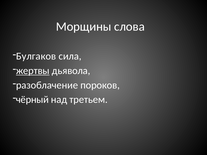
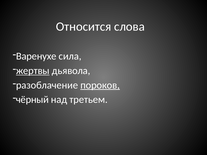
Морщины: Морщины -> Относится (84, 27)
Булгаков: Булгаков -> Варенухе (36, 56)
пороков underline: none -> present (100, 85)
